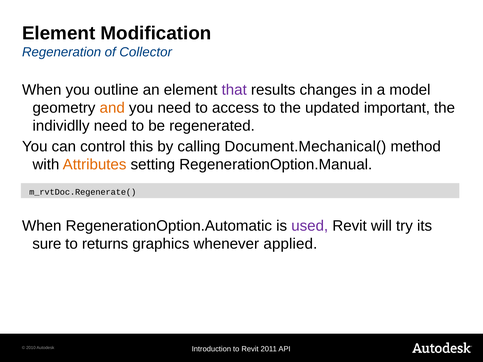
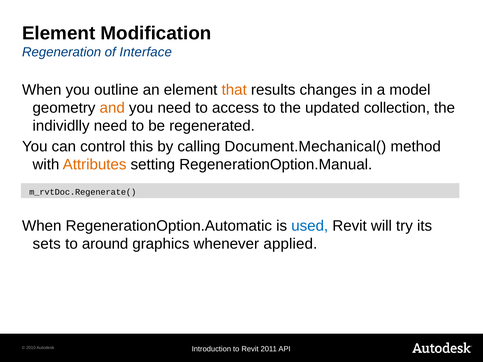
Collector: Collector -> Interface (146, 52)
that colour: purple -> orange (234, 90)
important: important -> collection (397, 108)
used colour: purple -> blue (310, 226)
sure: sure -> sets (47, 244)
returns: returns -> around (105, 244)
